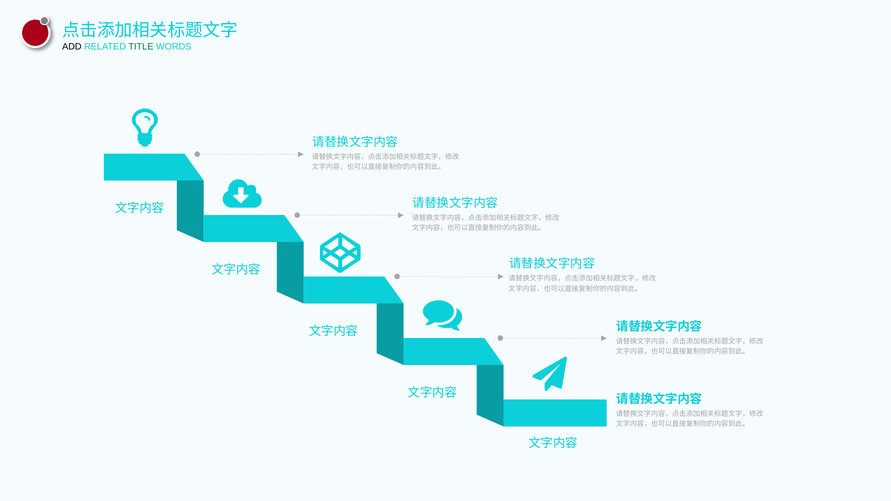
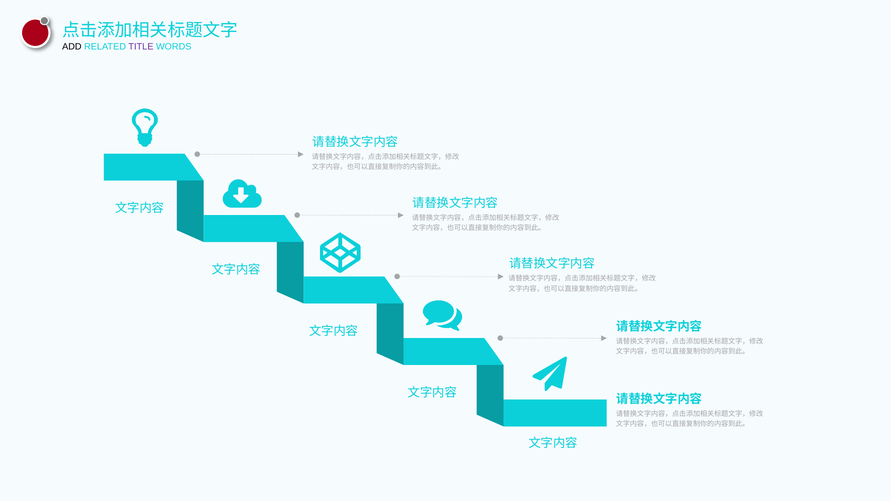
TITLE colour: green -> purple (141, 47)
